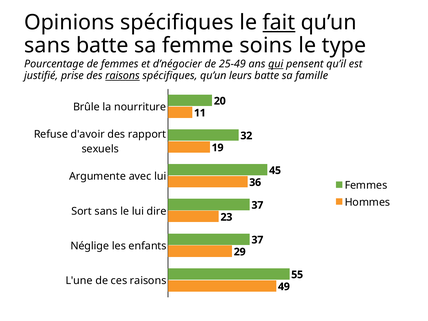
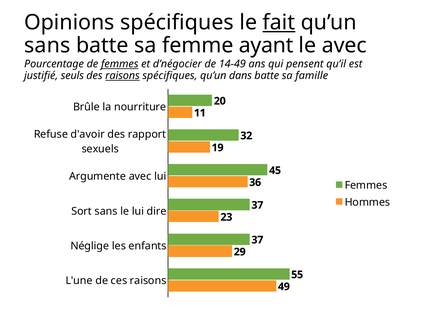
soins: soins -> ayant (266, 45)
le type: type -> avec (344, 45)
femmes underline: none -> present (120, 64)
25-49: 25-49 -> 14-49 (232, 64)
qui underline: present -> none (276, 64)
prise: prise -> seuls (72, 76)
leurs: leurs -> dans (240, 76)
